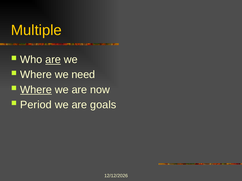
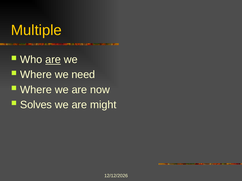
Where underline: present -> none (36, 90)
Period: Period -> Solves (36, 105)
goals: goals -> might (103, 105)
